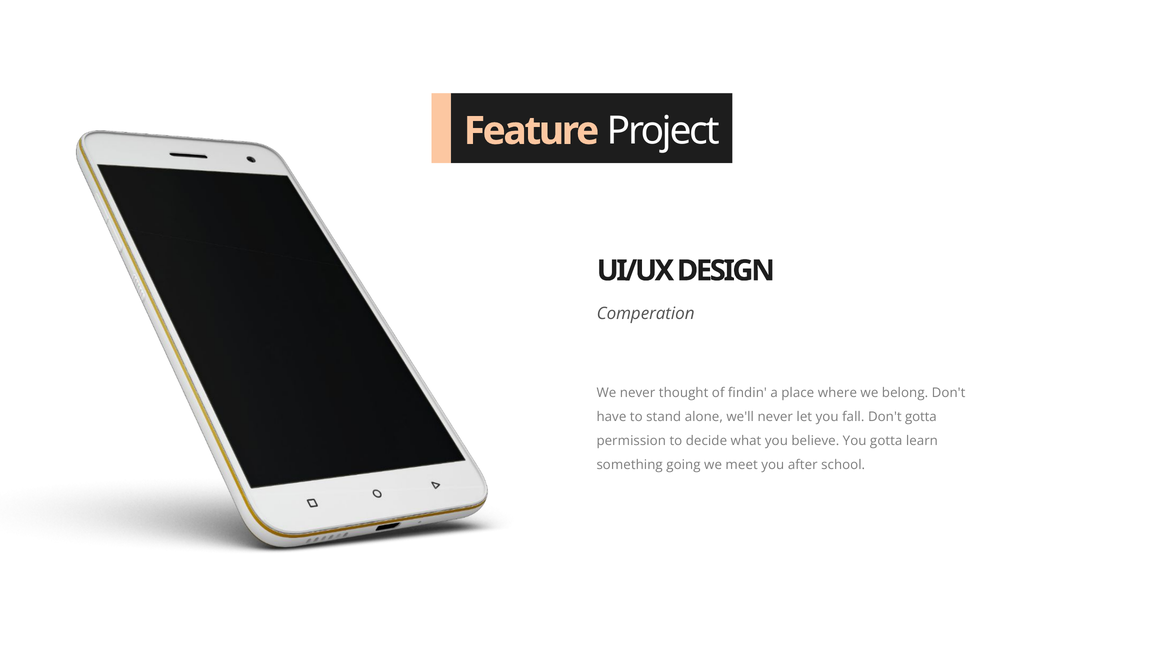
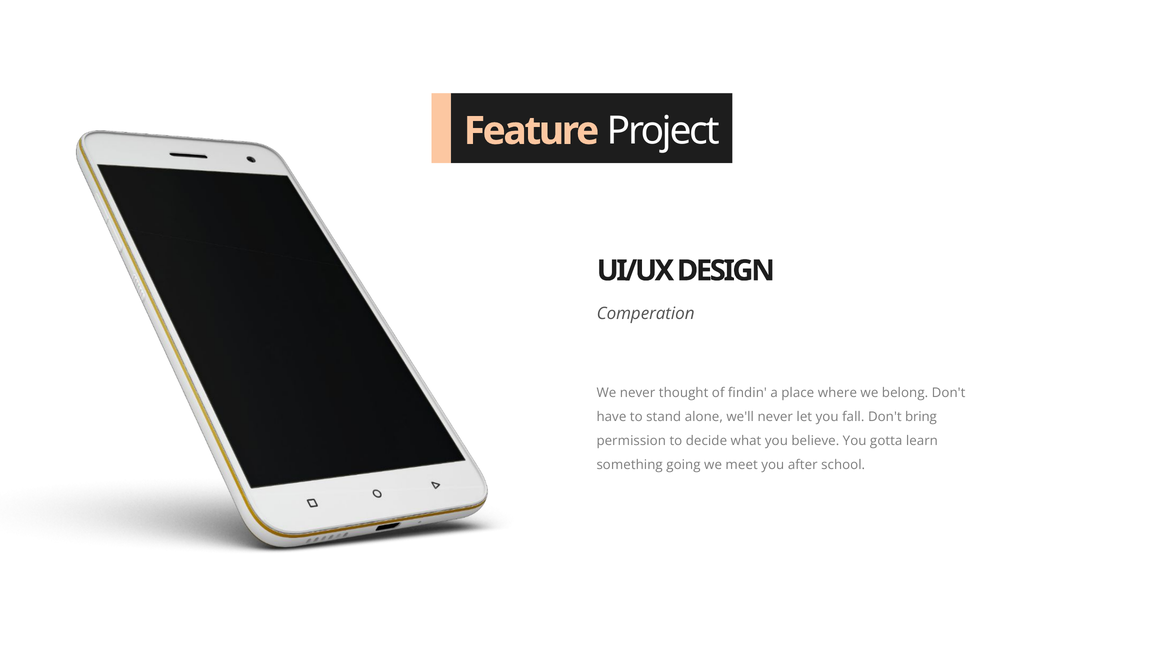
Don't gotta: gotta -> bring (921, 417)
